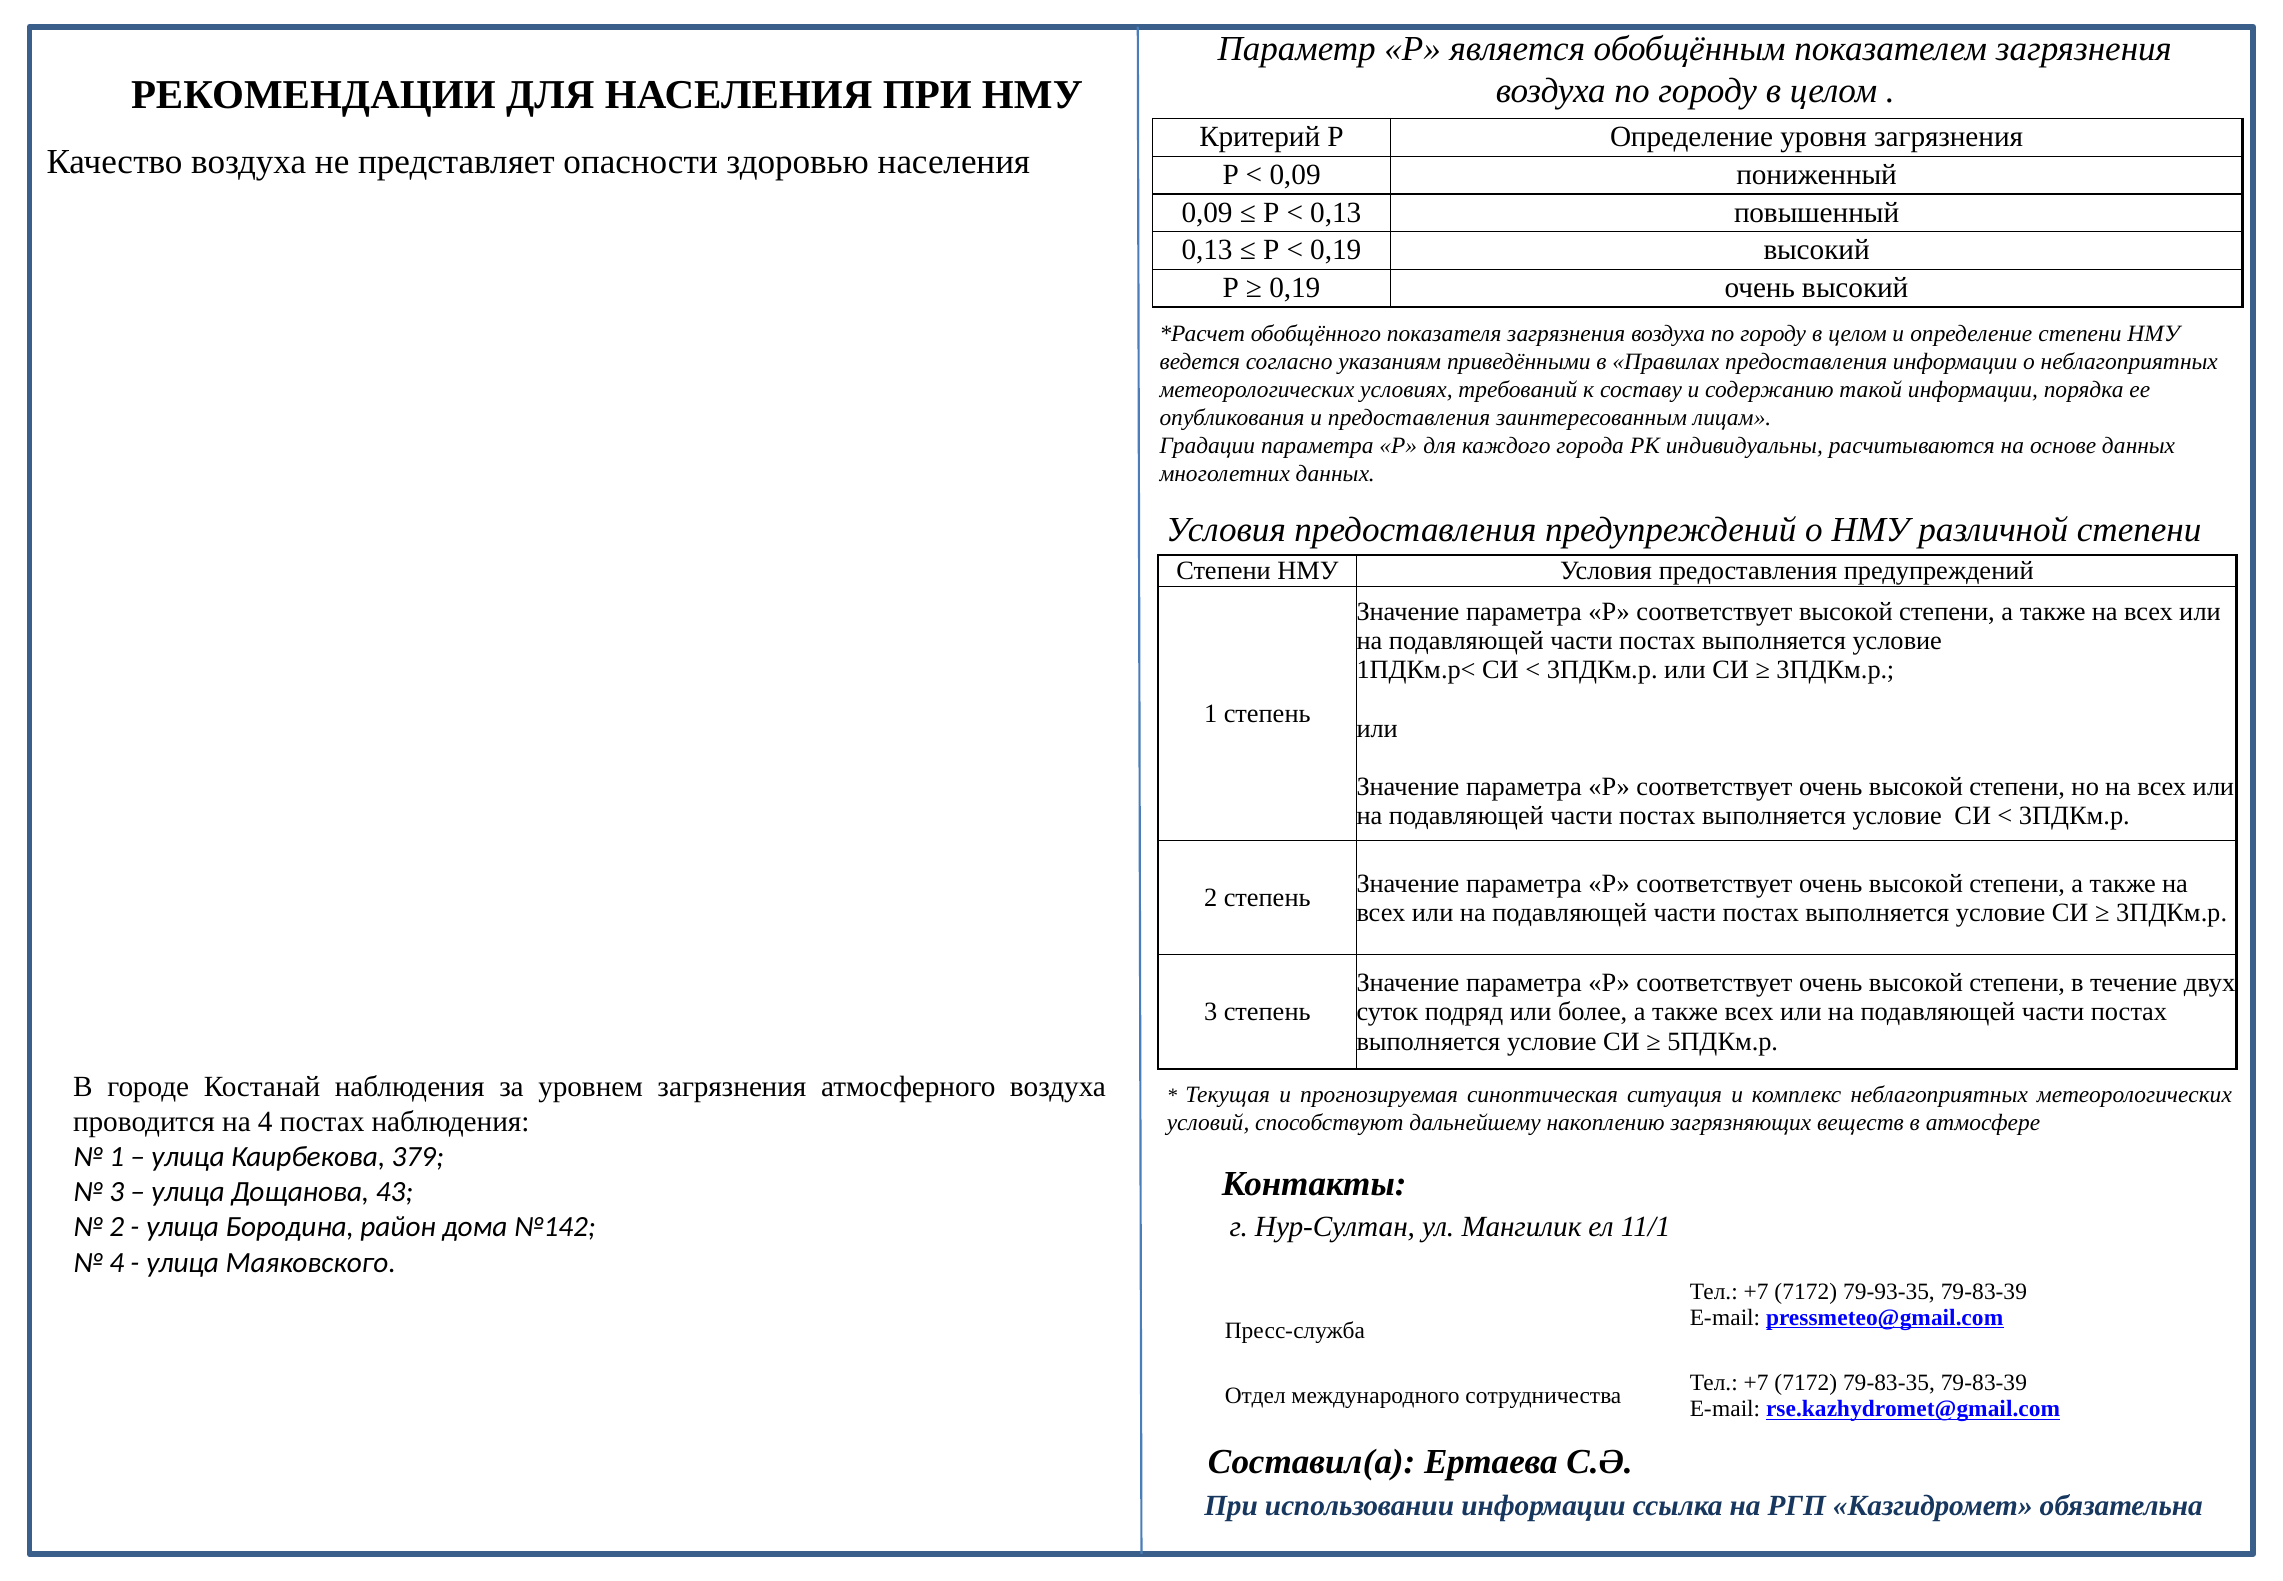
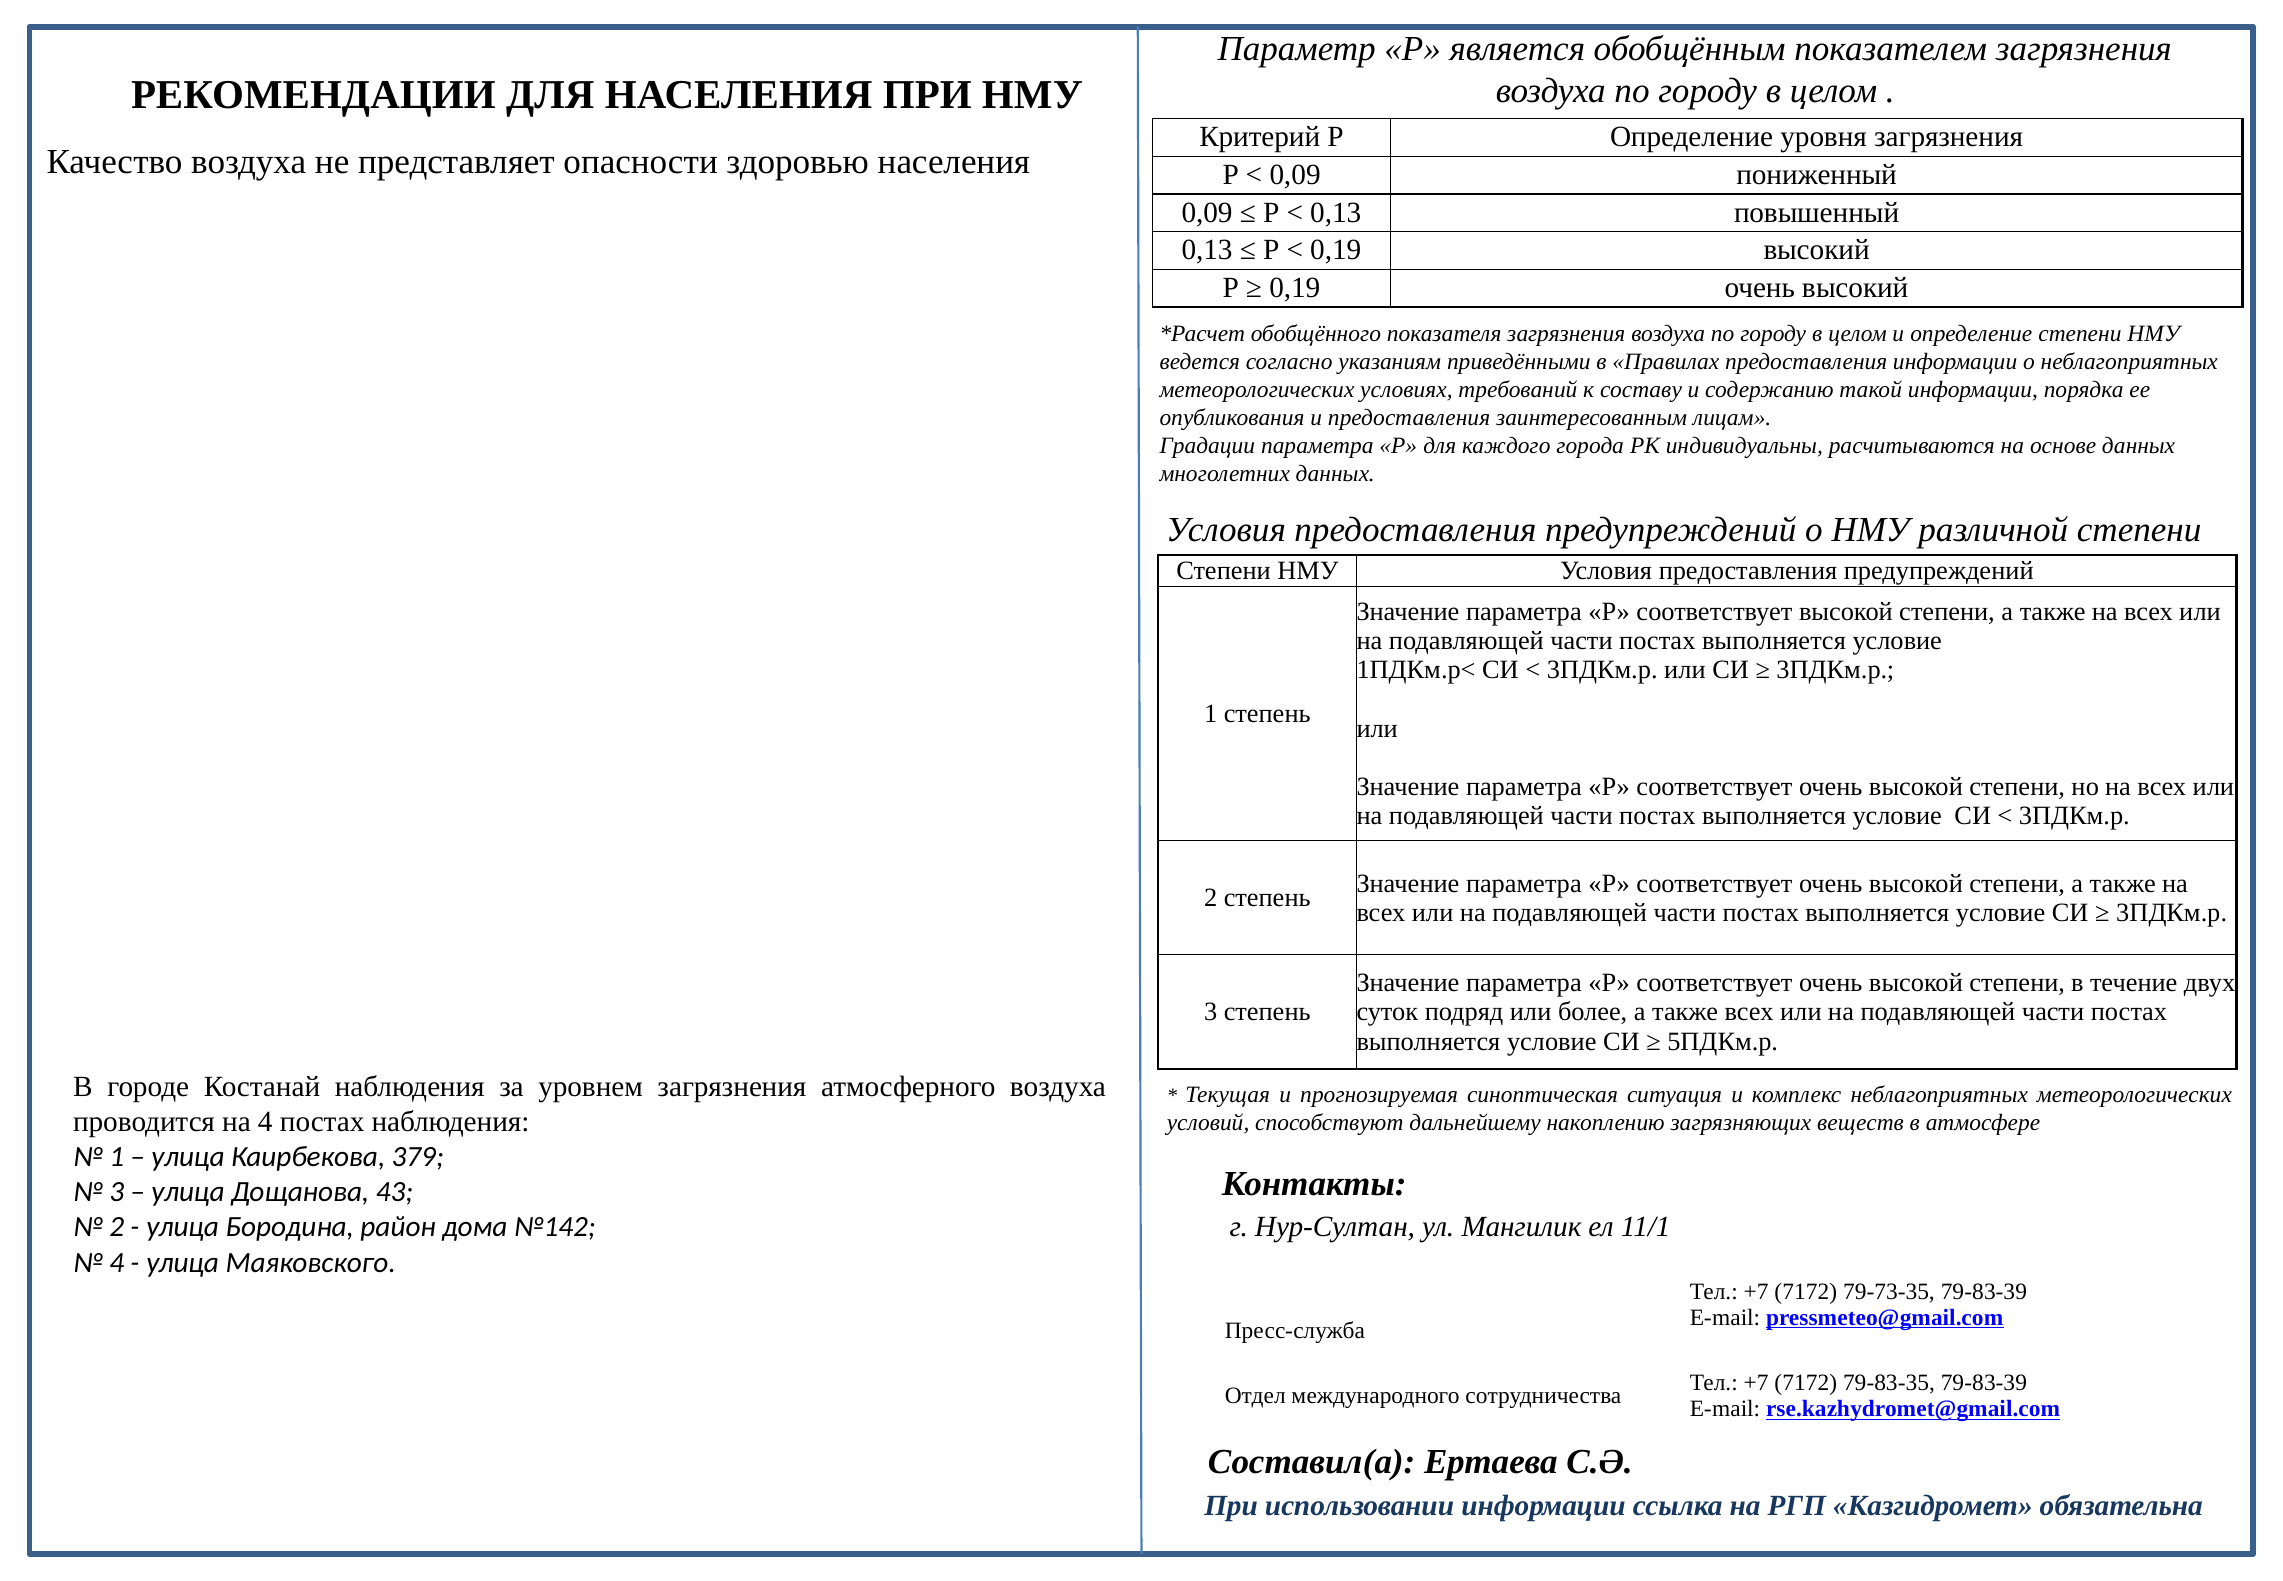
79-93-35: 79-93-35 -> 79-73-35 (1889, 1291)
